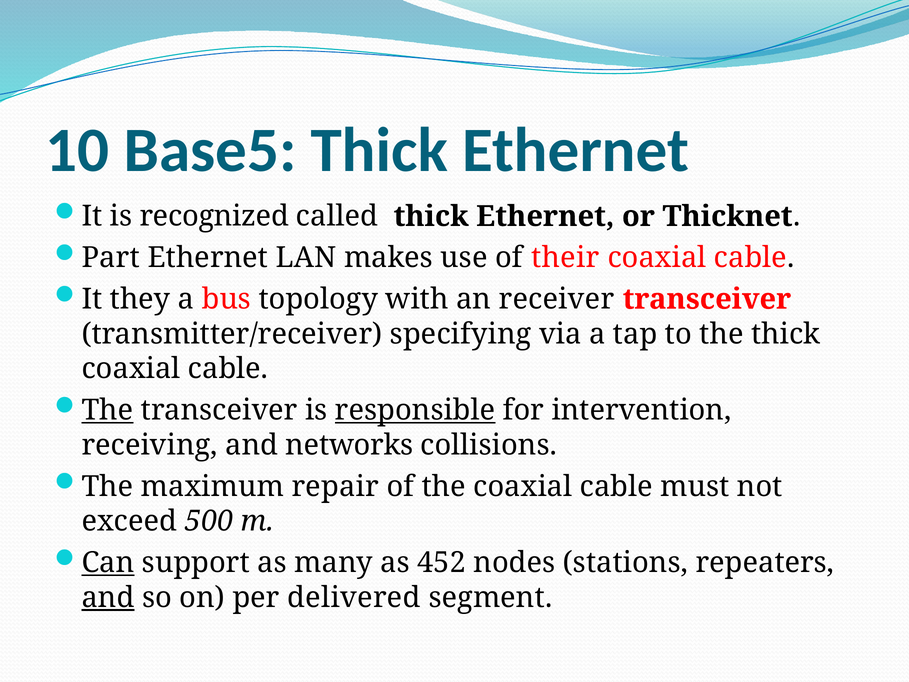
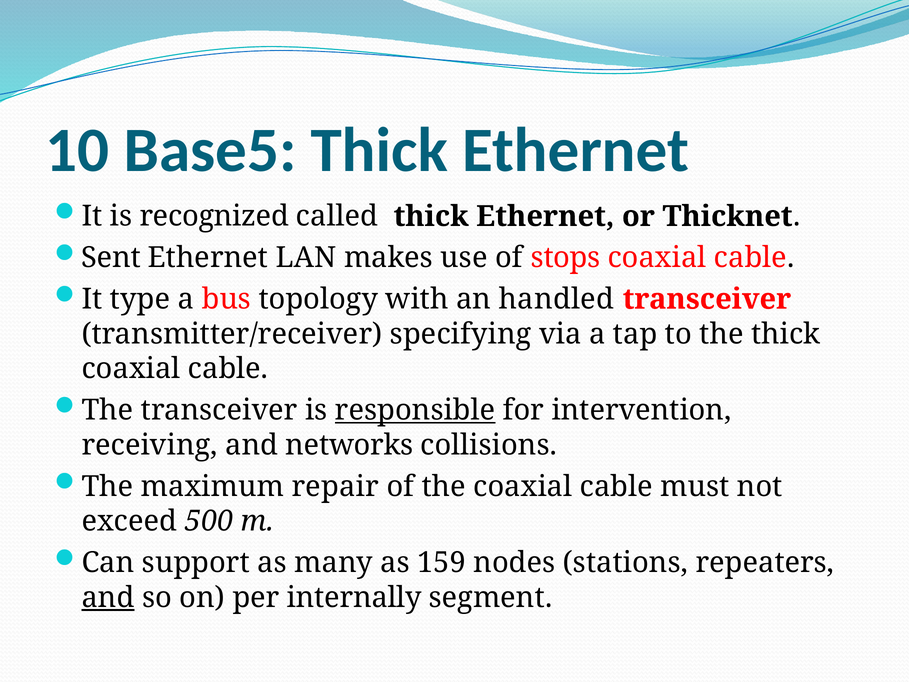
Part: Part -> Sent (111, 258)
their: their -> stops (566, 258)
they: they -> type (140, 299)
receiver: receiver -> handled (556, 299)
The underline: present -> none (108, 410)
Can underline: present -> none (108, 562)
452: 452 -> 159 (442, 562)
delivered: delivered -> internally (354, 597)
